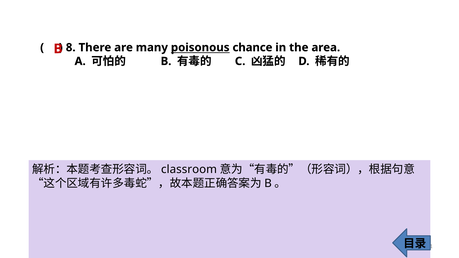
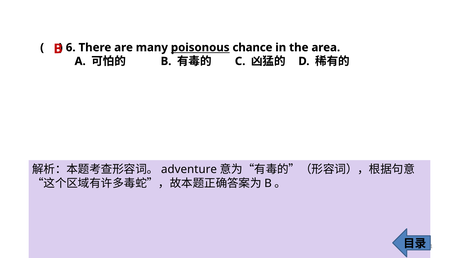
8: 8 -> 6 (71, 48)
classroom: classroom -> adventure (189, 170)
